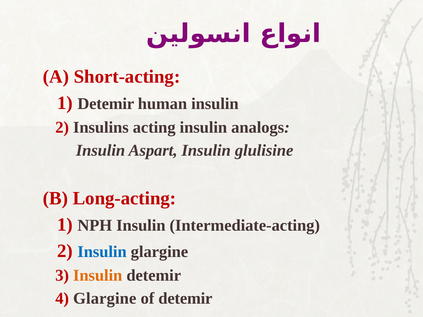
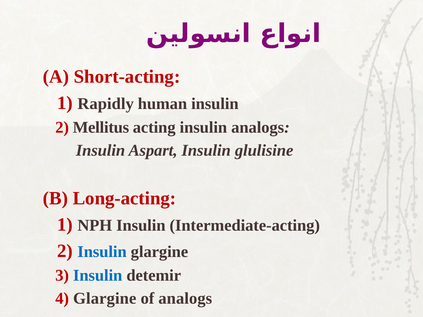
1 Detemir: Detemir -> Rapidly (106, 104)
Insulins: Insulins -> Mellitus (101, 127)
Insulin colour: orange -> blue (98, 276)
of detemir: detemir -> analogs (185, 299)
